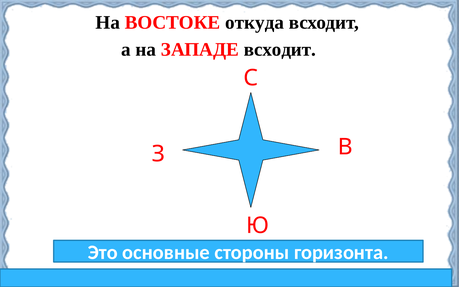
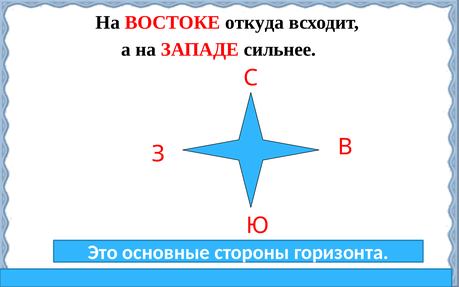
ЗАПАДЕ всходит: всходит -> сильнее (280, 50)
